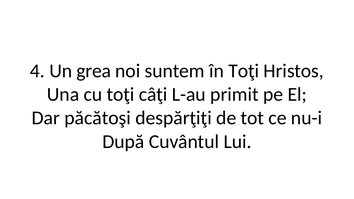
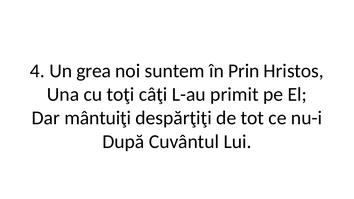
în Toţi: Toţi -> Prin (244, 71)
păcătoşi: păcătoşi -> mântuiţi (98, 118)
